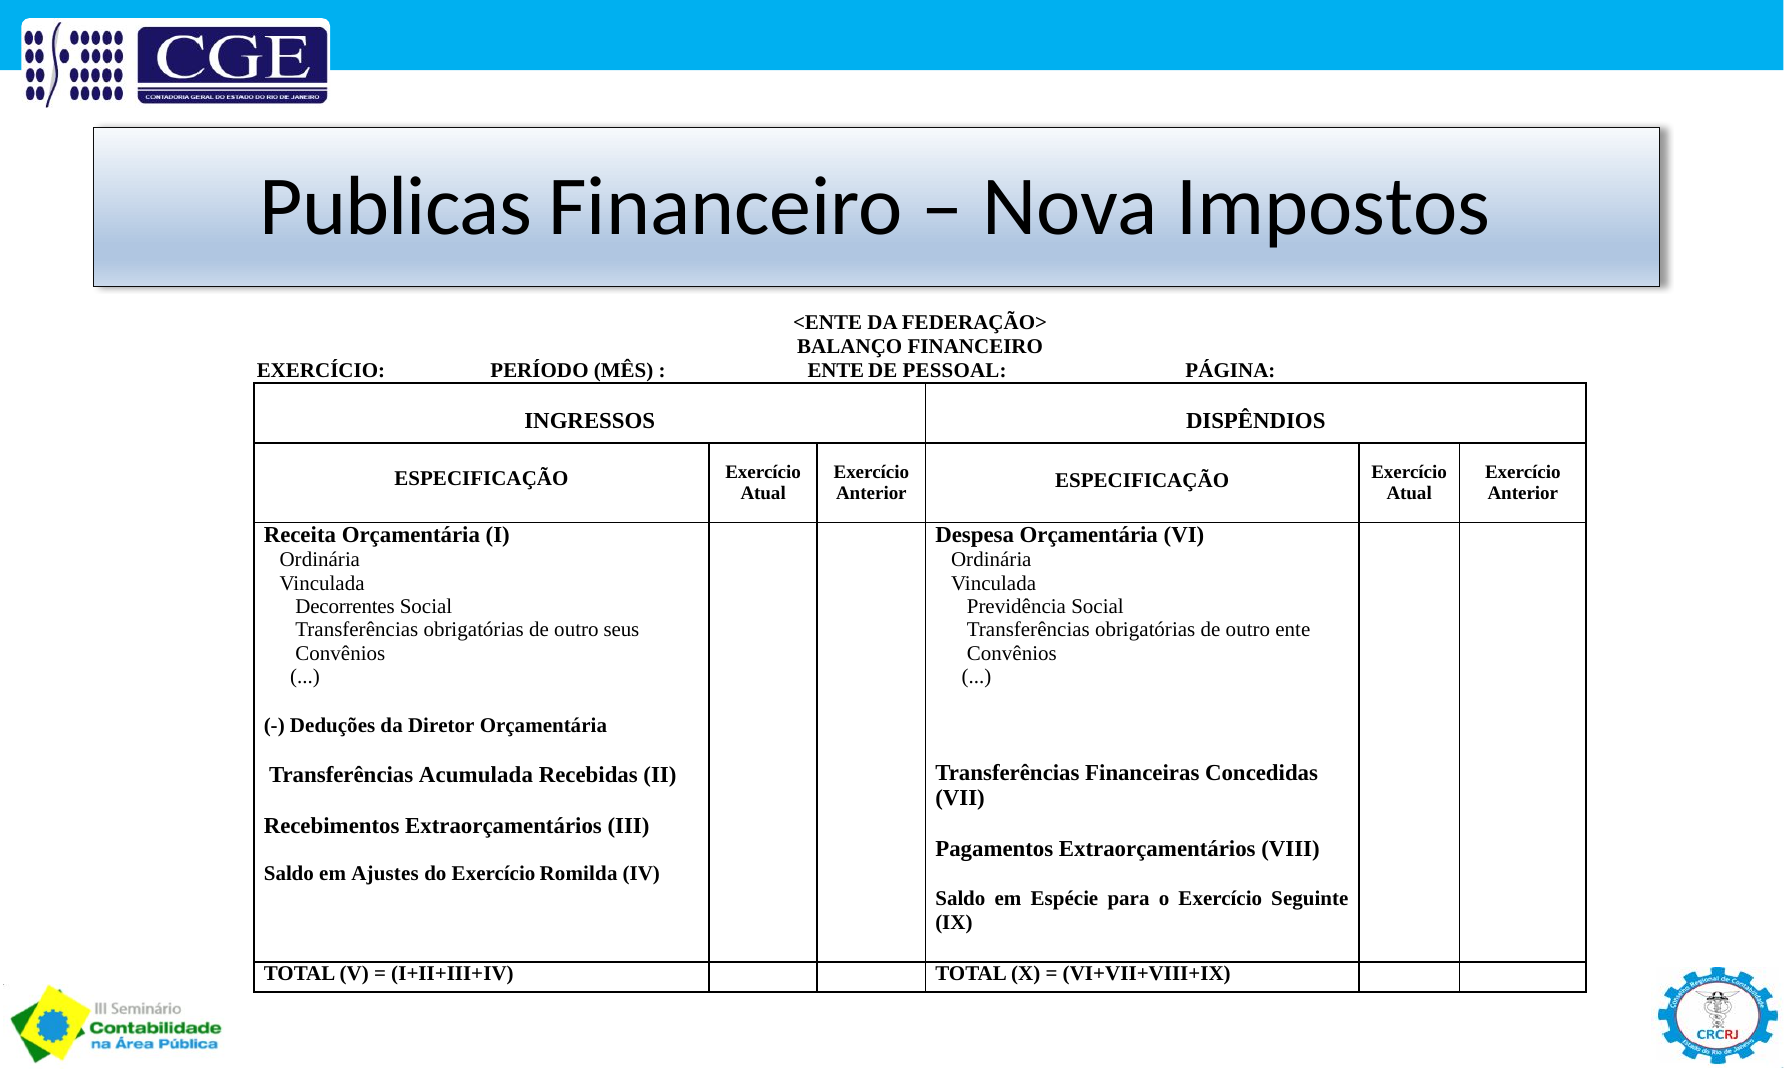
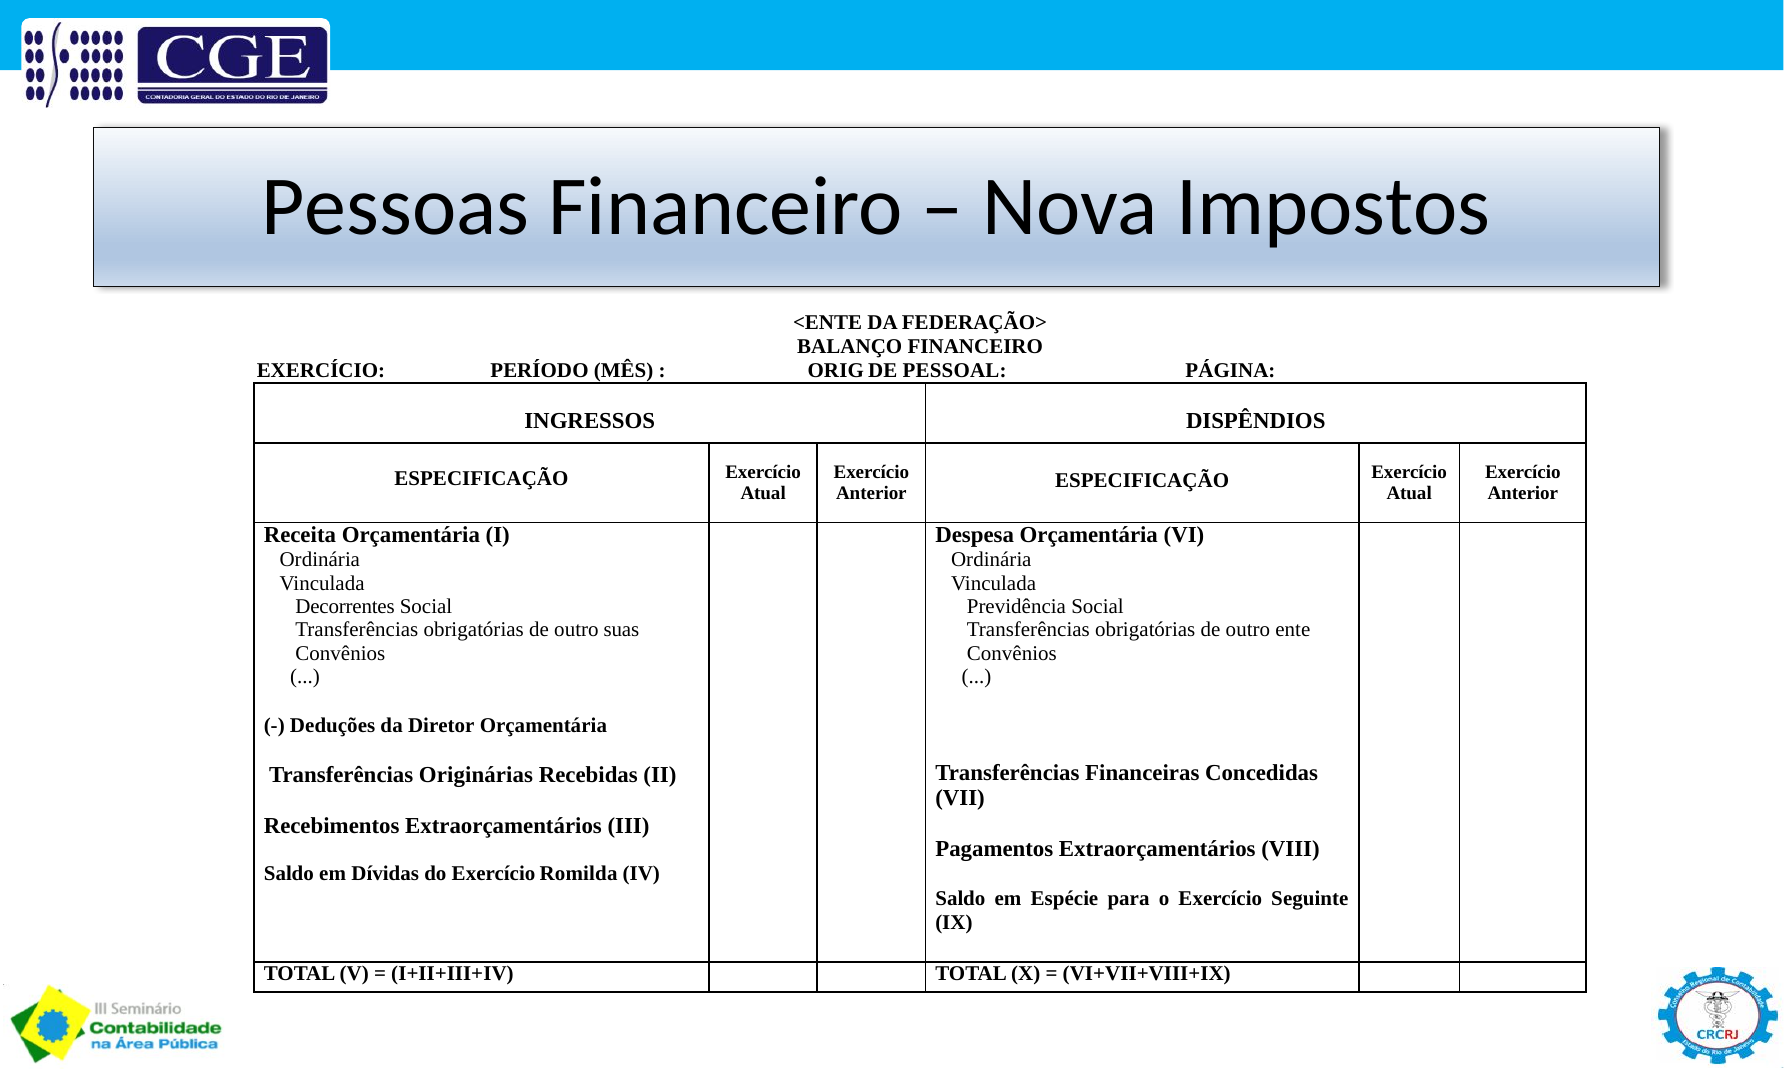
Publicas: Publicas -> Pessoas (395, 207)
ENTE: ENTE -> ORIG (836, 371)
seus: seus -> suas (621, 630)
Acumulada: Acumulada -> Originárias (476, 775)
Ajustes: Ajustes -> Dívidas (385, 874)
